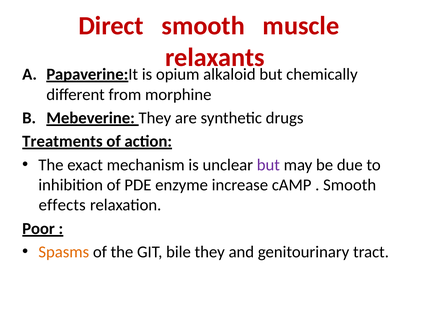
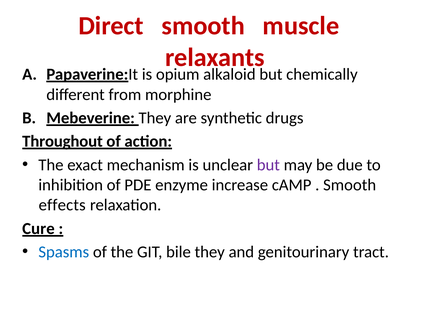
Treatments: Treatments -> Throughout (63, 141)
Poor: Poor -> Cure (38, 228)
Spasms colour: orange -> blue (64, 252)
